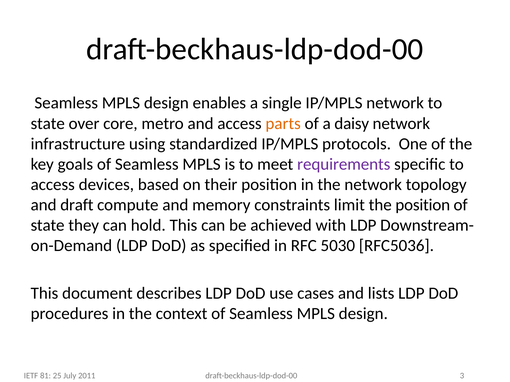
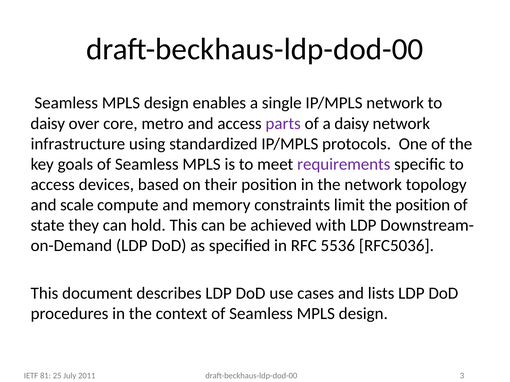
state: state -> daisy (48, 124)
parts colour: orange -> purple (283, 124)
draft: draft -> scale (77, 205)
5030: 5030 -> 5536 (338, 246)
